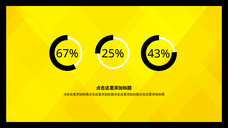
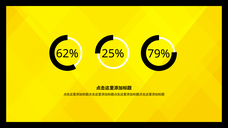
67%: 67% -> 62% (67, 54)
43%: 43% -> 79% (159, 54)
